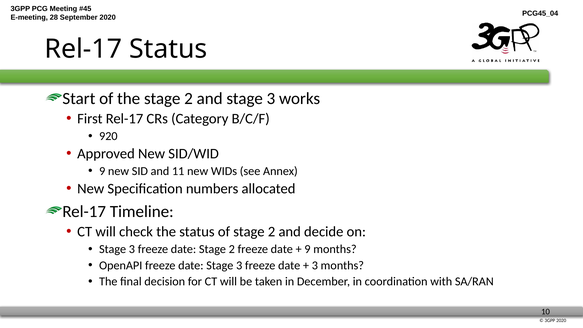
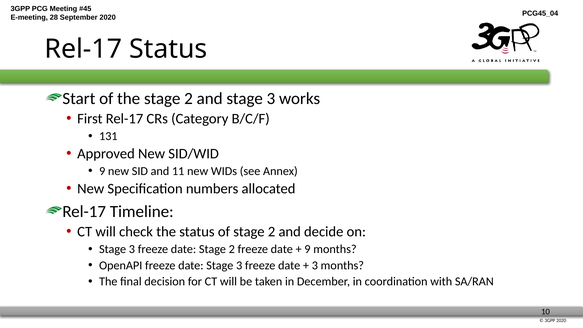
920: 920 -> 131 (108, 136)
